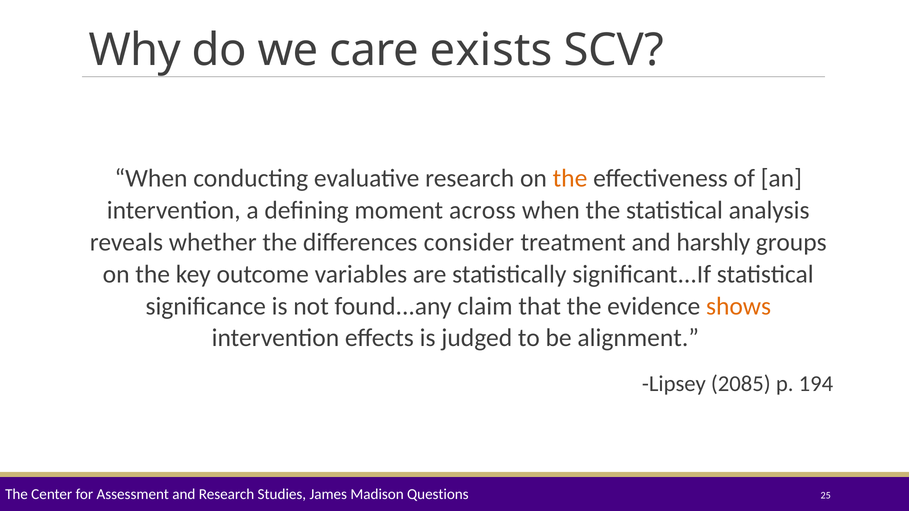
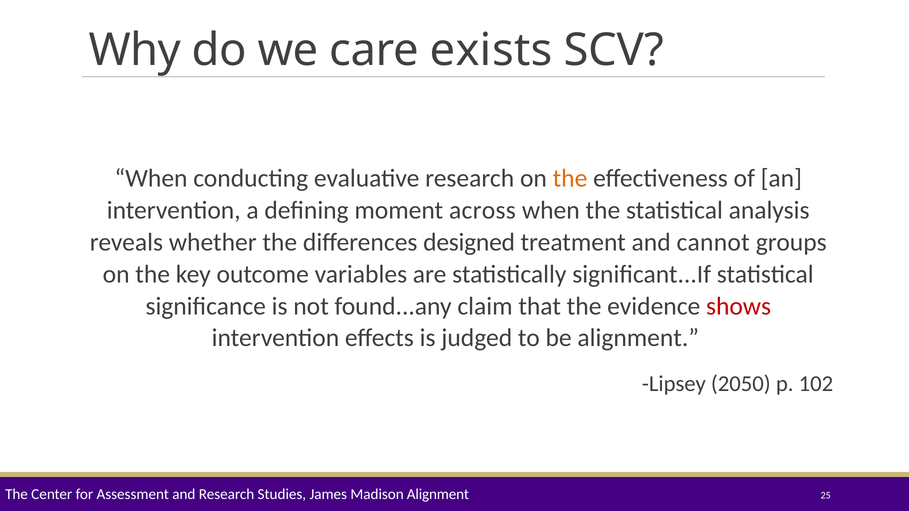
consider: consider -> designed (469, 242)
harshly: harshly -> cannot (713, 242)
shows colour: orange -> red (739, 306)
2085: 2085 -> 2050 (741, 384)
194: 194 -> 102 (816, 384)
Madison Questions: Questions -> Alignment (438, 494)
